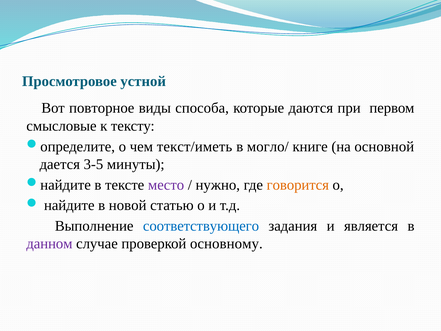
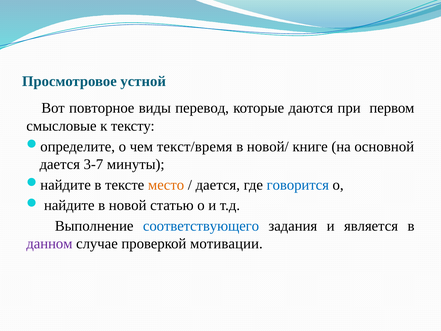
способа: способа -> перевод (202, 108)
текст/иметь: текст/иметь -> текст/время (195, 146)
могло/: могло/ -> новой/ (268, 146)
3-5: 3-5 -> 3-7 (93, 164)
место colour: purple -> orange (166, 185)
нужно: нужно -> дается (218, 185)
говорится colour: orange -> blue (298, 185)
основному: основному -> мотивации (226, 243)
